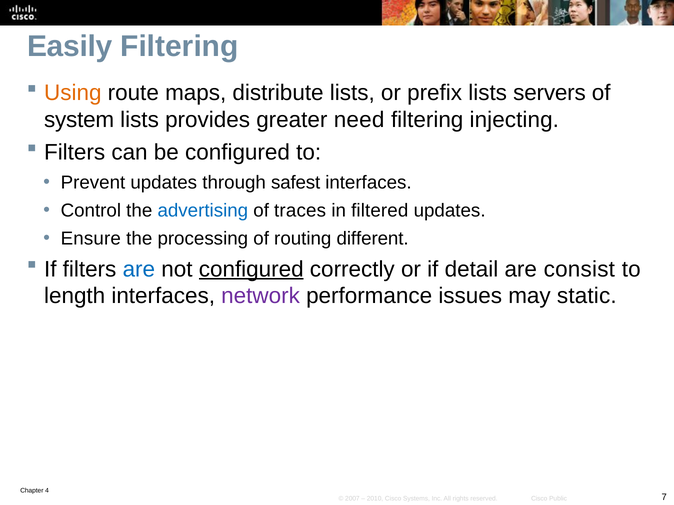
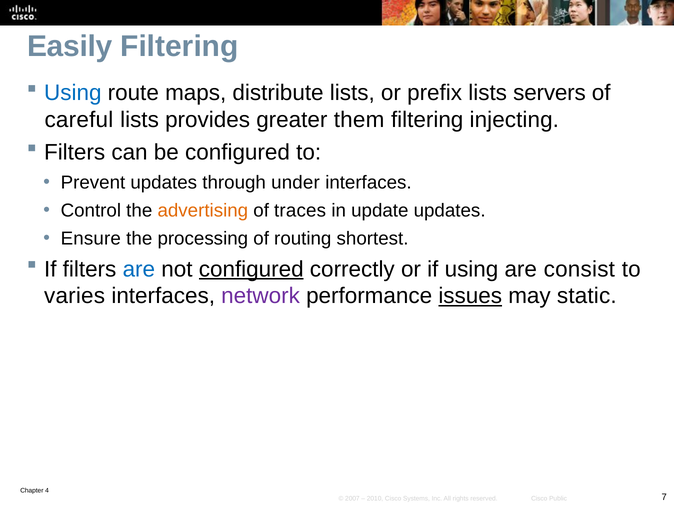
Using colour: orange -> blue (73, 93)
system: system -> careful (79, 120)
need: need -> them (359, 120)
safest: safest -> under (295, 183)
advertising colour: blue -> orange (203, 211)
filtered: filtered -> update (380, 211)
different: different -> shortest (373, 239)
if detail: detail -> using (471, 269)
length: length -> varies (75, 296)
issues underline: none -> present (470, 296)
